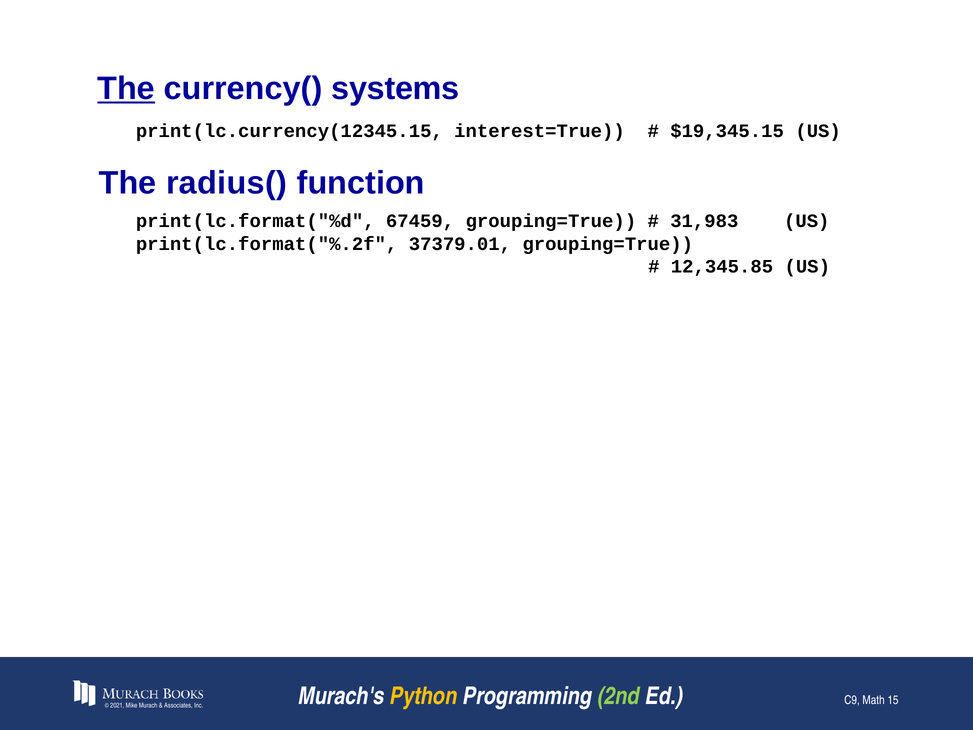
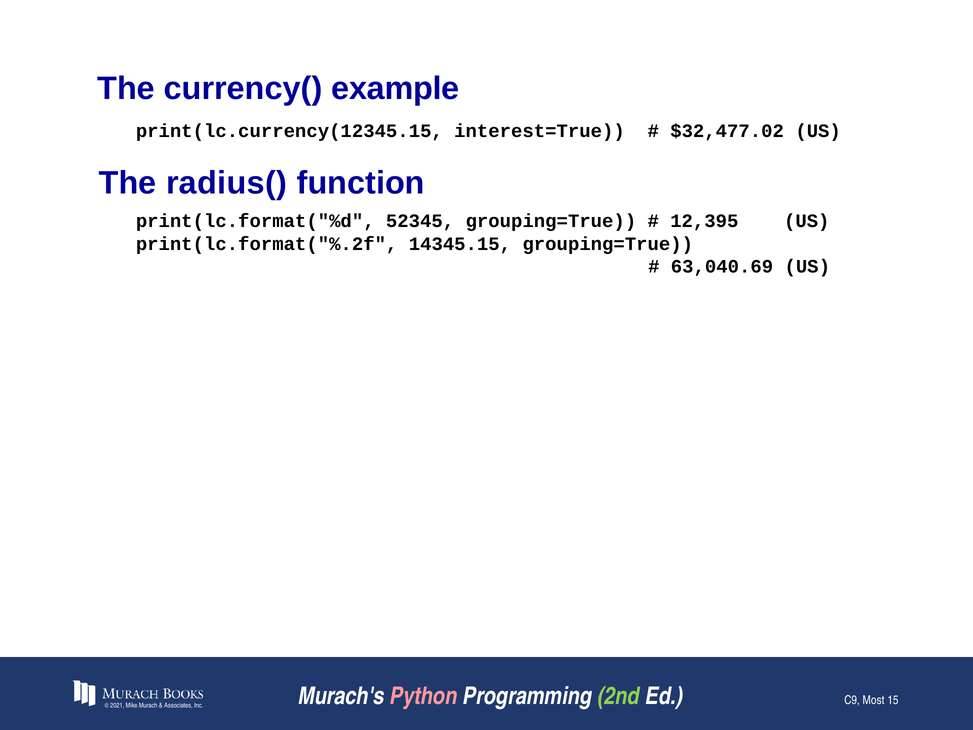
The underline: present -> none (126, 88)
systems: systems -> example (395, 88)
$19,345.15: $19,345.15 -> $32,477.02 (727, 131)
67459: 67459 -> 52345 (420, 221)
31,983: 31,983 -> 12,395 (704, 221)
37379.01: 37379.01 -> 14345.15 (460, 244)
12,345.85: 12,345.85 -> 63,040.69 (722, 267)
Python colour: yellow -> pink (424, 696)
Math: Math -> Most (874, 700)
